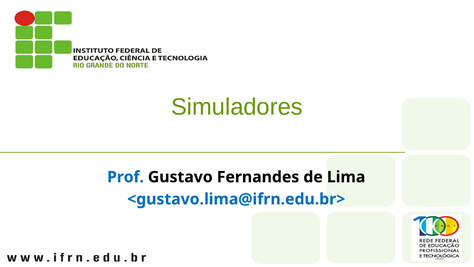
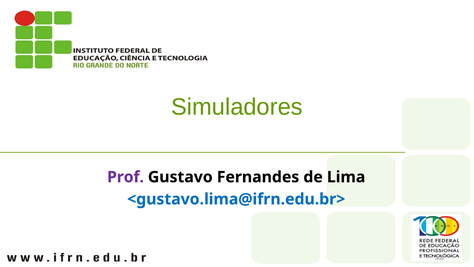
Prof colour: blue -> purple (125, 177)
